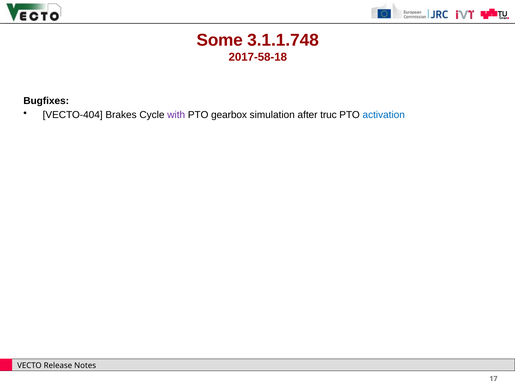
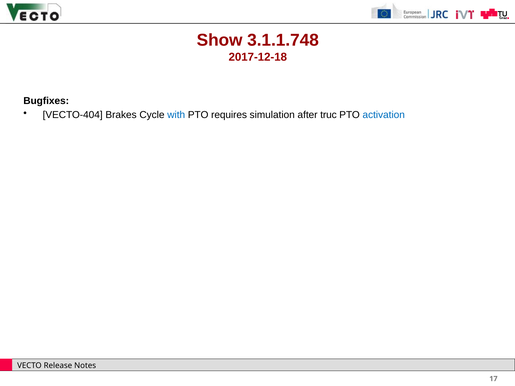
Some: Some -> Show (220, 40)
2017-58-18: 2017-58-18 -> 2017-12-18 (258, 57)
with colour: purple -> blue (176, 115)
gearbox: gearbox -> requires (229, 115)
